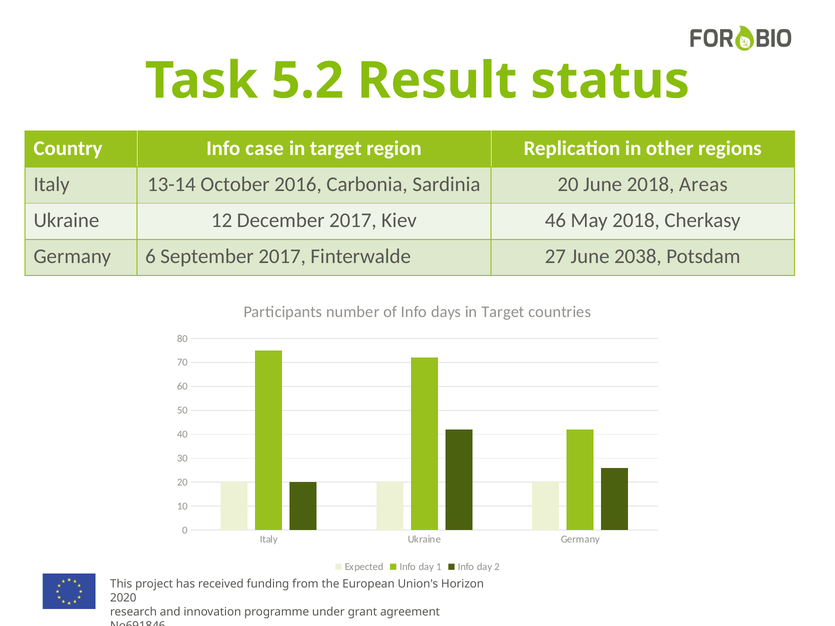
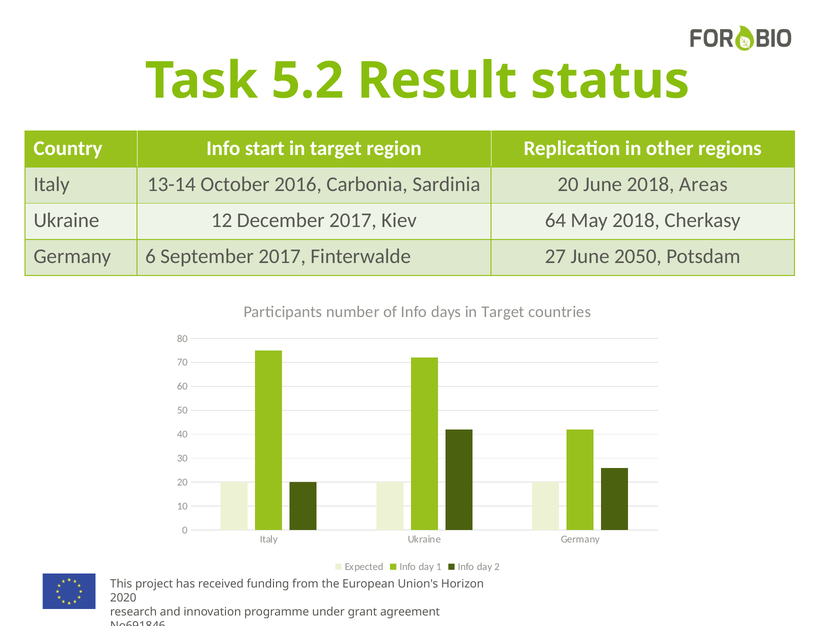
case: case -> start (265, 148)
46: 46 -> 64 (555, 221)
2038: 2038 -> 2050 (638, 257)
